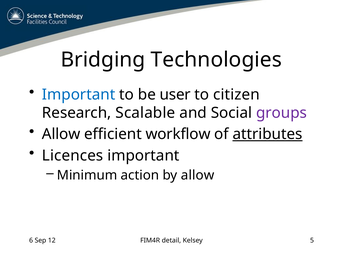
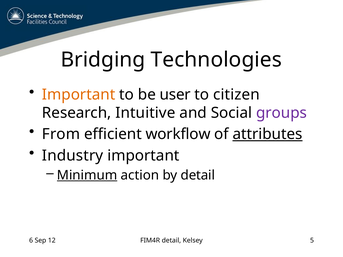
Important colour: blue -> orange (79, 95)
Scalable: Scalable -> Intuitive (145, 113)
Allow: Allow -> From (61, 134)
Licences: Licences -> Industry (73, 156)
Minimum underline: none -> present (87, 175)
by allow: allow -> detail (198, 175)
